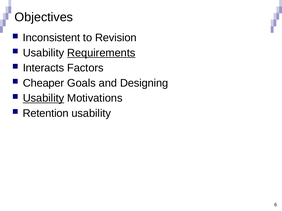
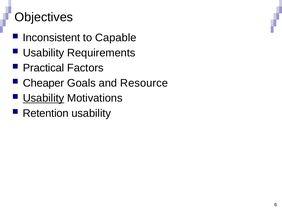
Revision: Revision -> Capable (116, 38)
Requirements underline: present -> none (101, 53)
Interacts: Interacts -> Practical (44, 68)
Designing: Designing -> Resource (144, 83)
